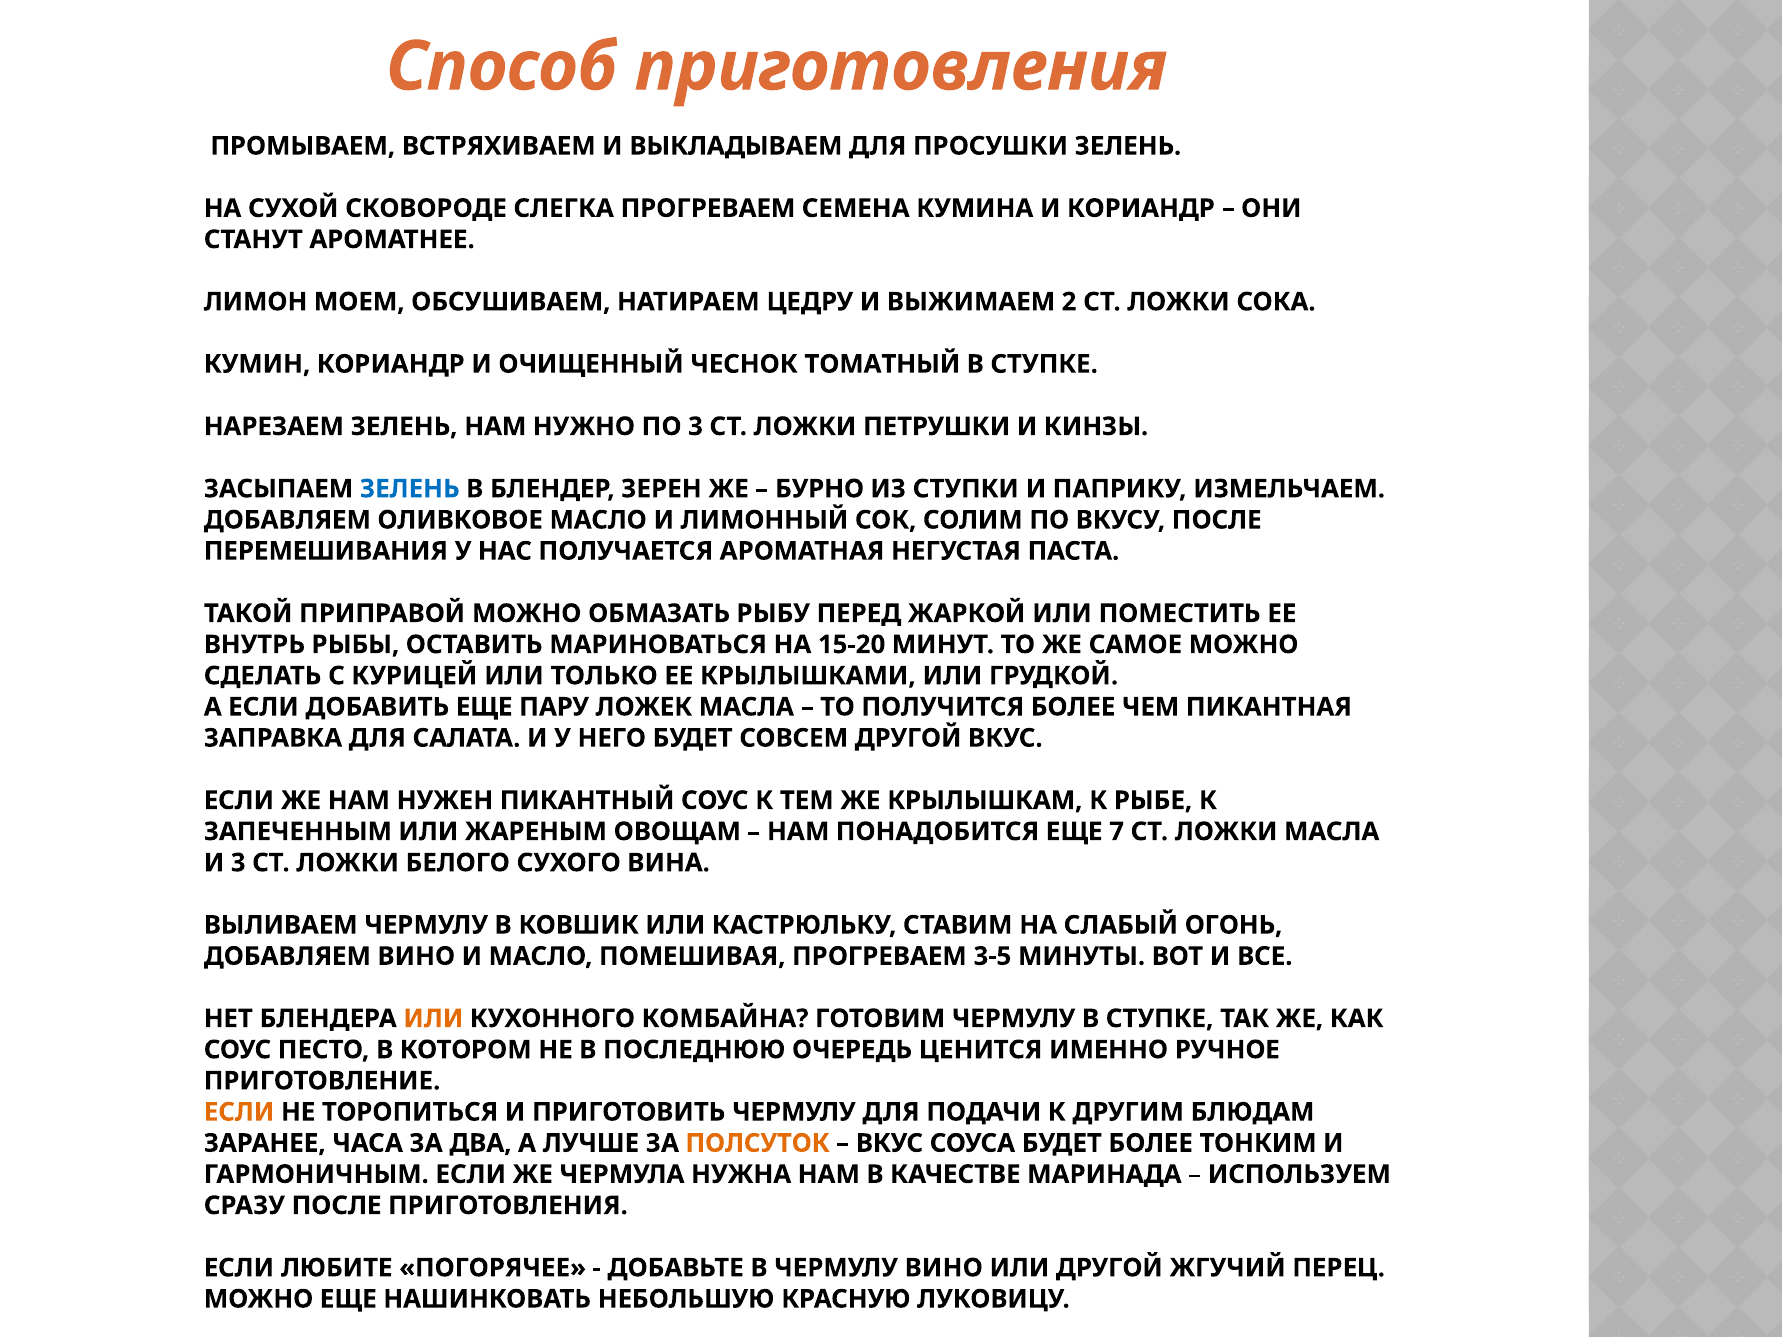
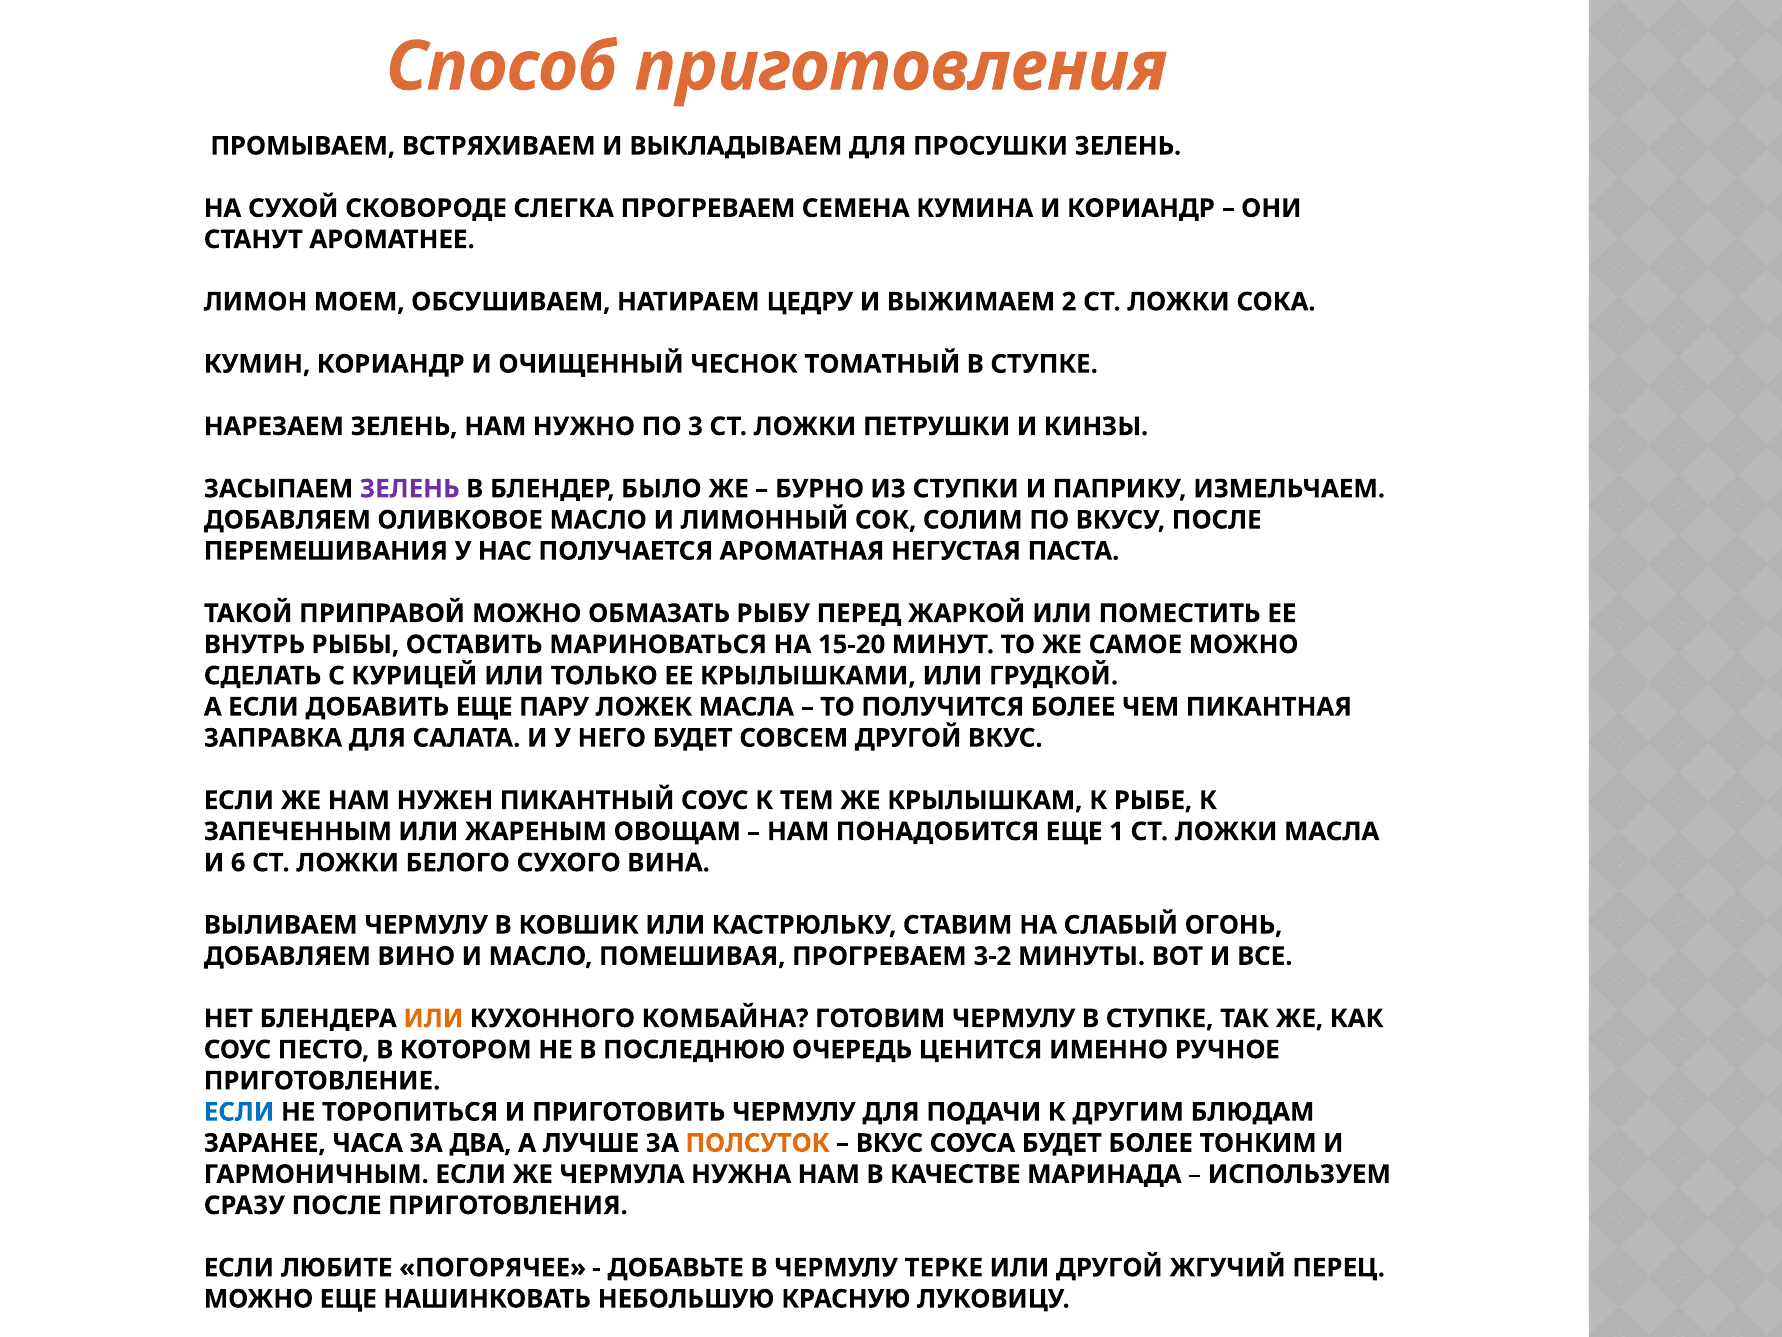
ЗЕЛЕНЬ colour: blue -> purple (410, 489)
ЗЕРЕН: ЗЕРЕН -> БЫЛО (661, 489)
7: 7 -> 1 (1117, 831)
И 3: 3 -> 6 (238, 862)
3-5: 3-5 -> 3-2 (992, 956)
ЕСЛИ colour: orange -> blue (239, 1112)
ЧЕРМУЛУ ВИНО: ВИНО -> ТЕРКЕ (944, 1267)
